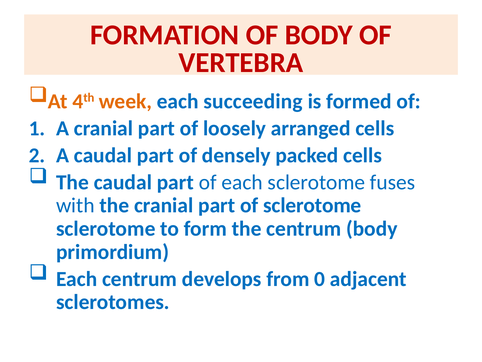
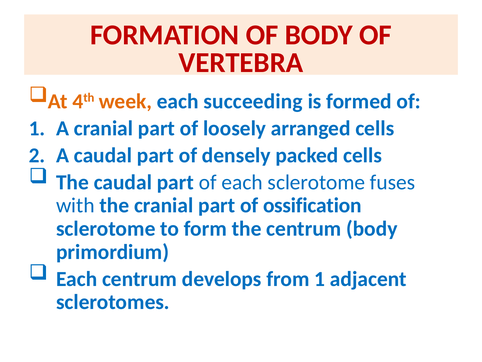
of sclerotome: sclerotome -> ossification (312, 205)
from 0: 0 -> 1 (320, 279)
